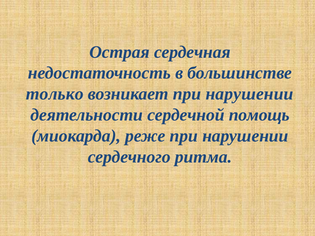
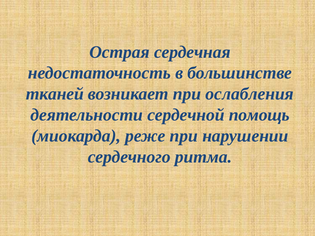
только: только -> тканей (55, 94)
возникает при нарушении: нарушении -> ослабления (250, 94)
